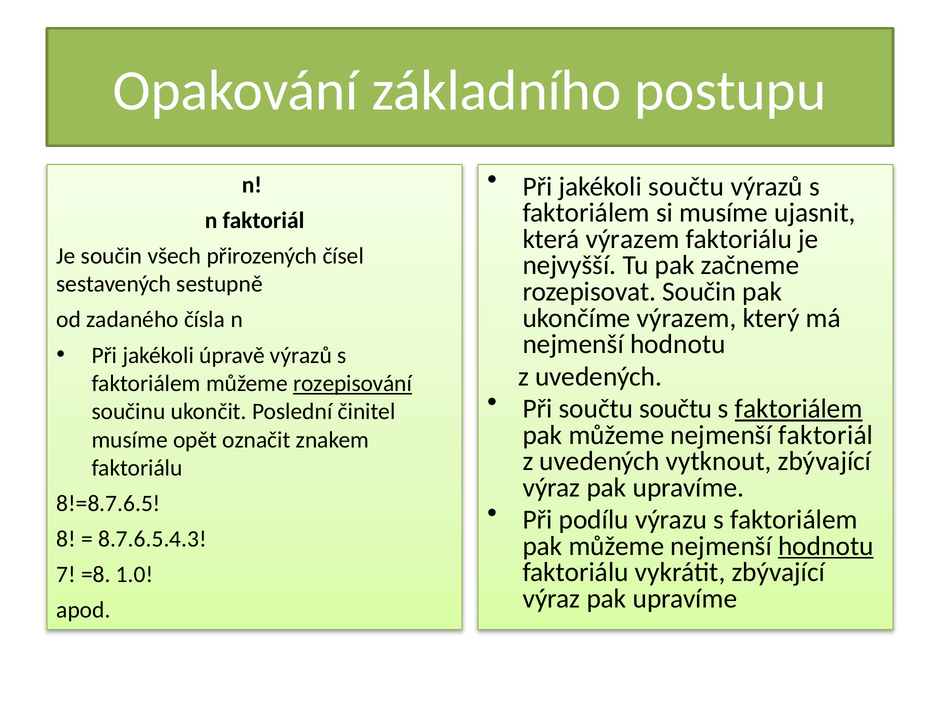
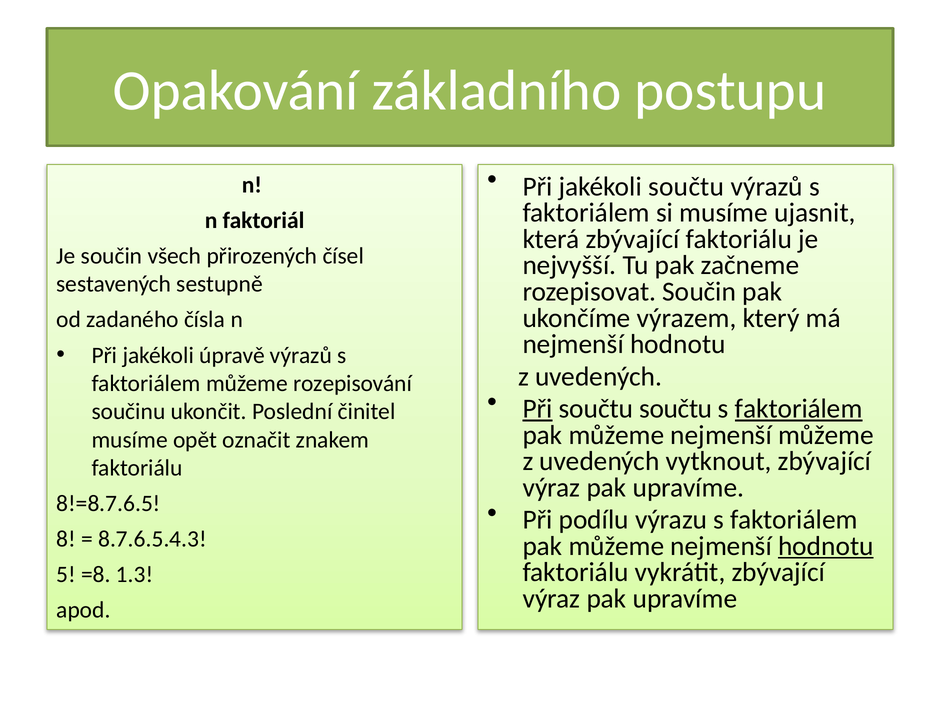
která výrazem: výrazem -> zbývající (633, 239)
rozepisování underline: present -> none (353, 383)
Při underline: none -> present (537, 409)
nejmenší faktoriál: faktoriál -> můžeme (826, 435)
7: 7 -> 5 (66, 575)
1.0: 1.0 -> 1.3 (135, 575)
